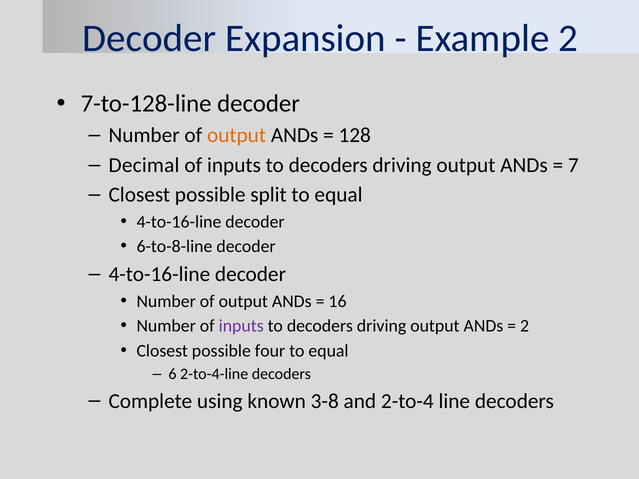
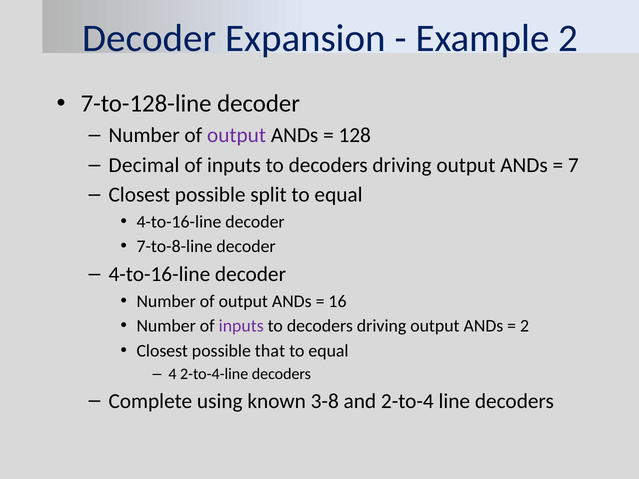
output colour: orange -> purple (237, 135)
6-to-8-line: 6-to-8-line -> 7-to-8-line (174, 247)
four: four -> that (270, 351)
6: 6 -> 4 (173, 374)
